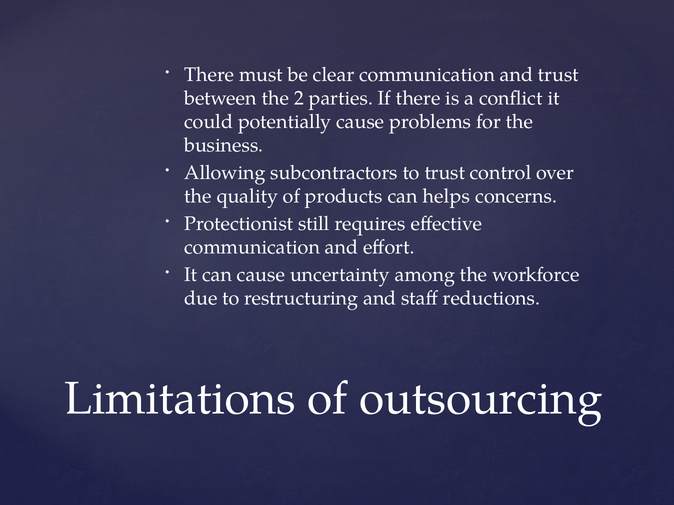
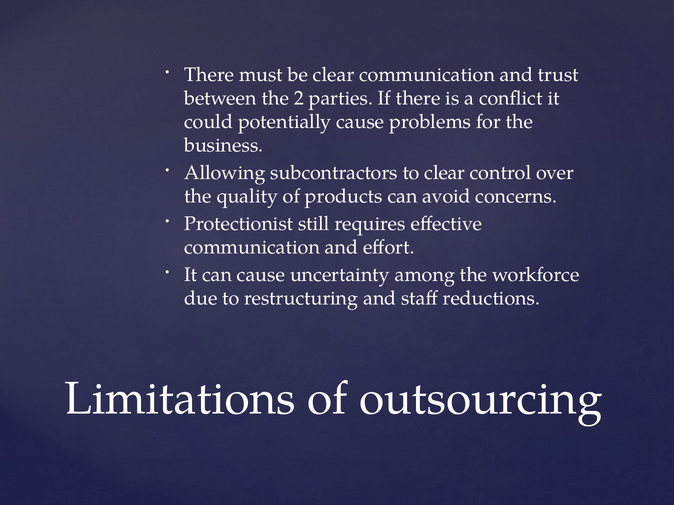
to trust: trust -> clear (445, 173)
helps: helps -> avoid (447, 197)
